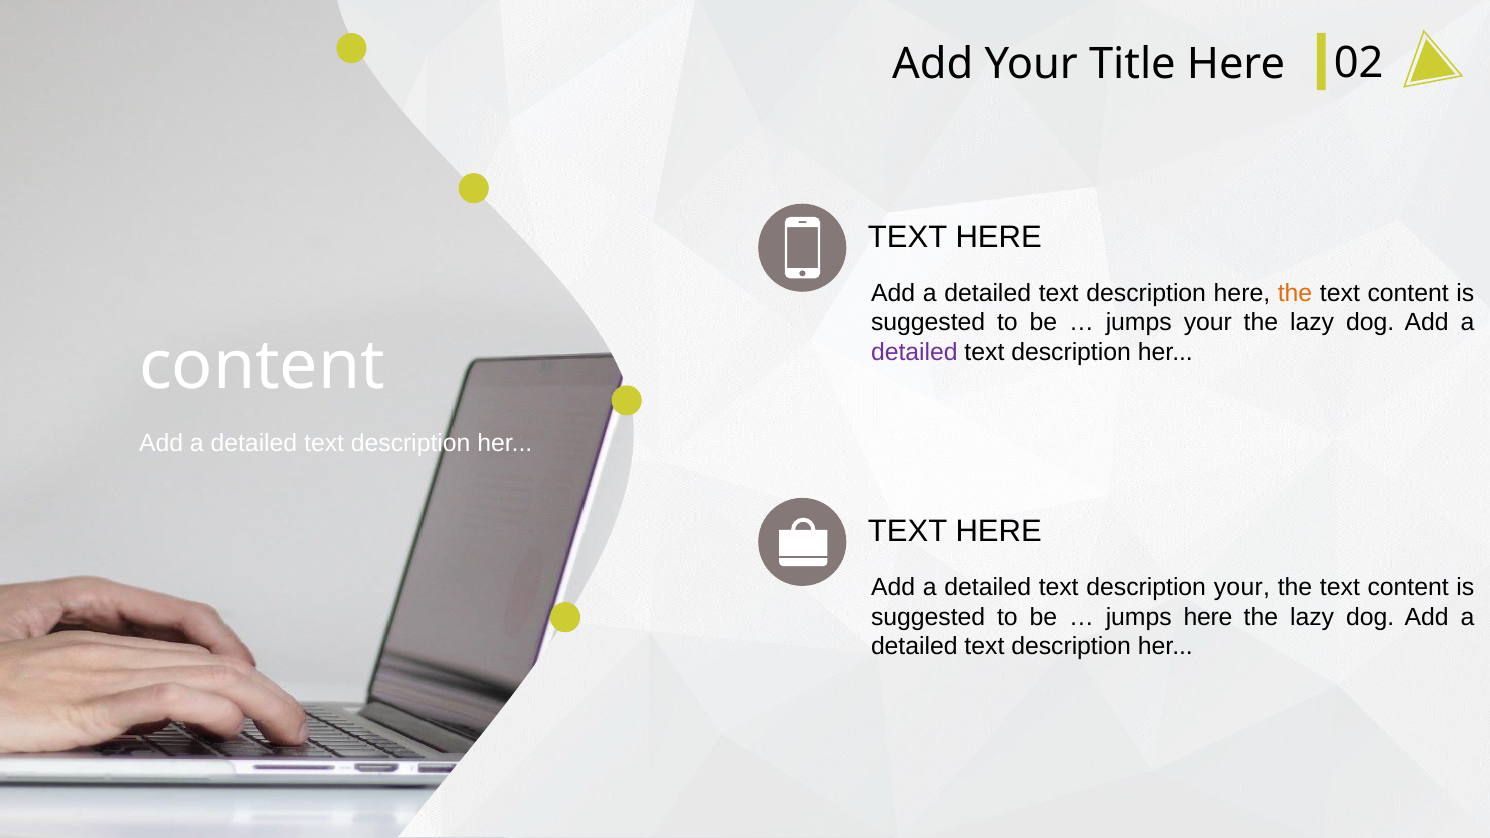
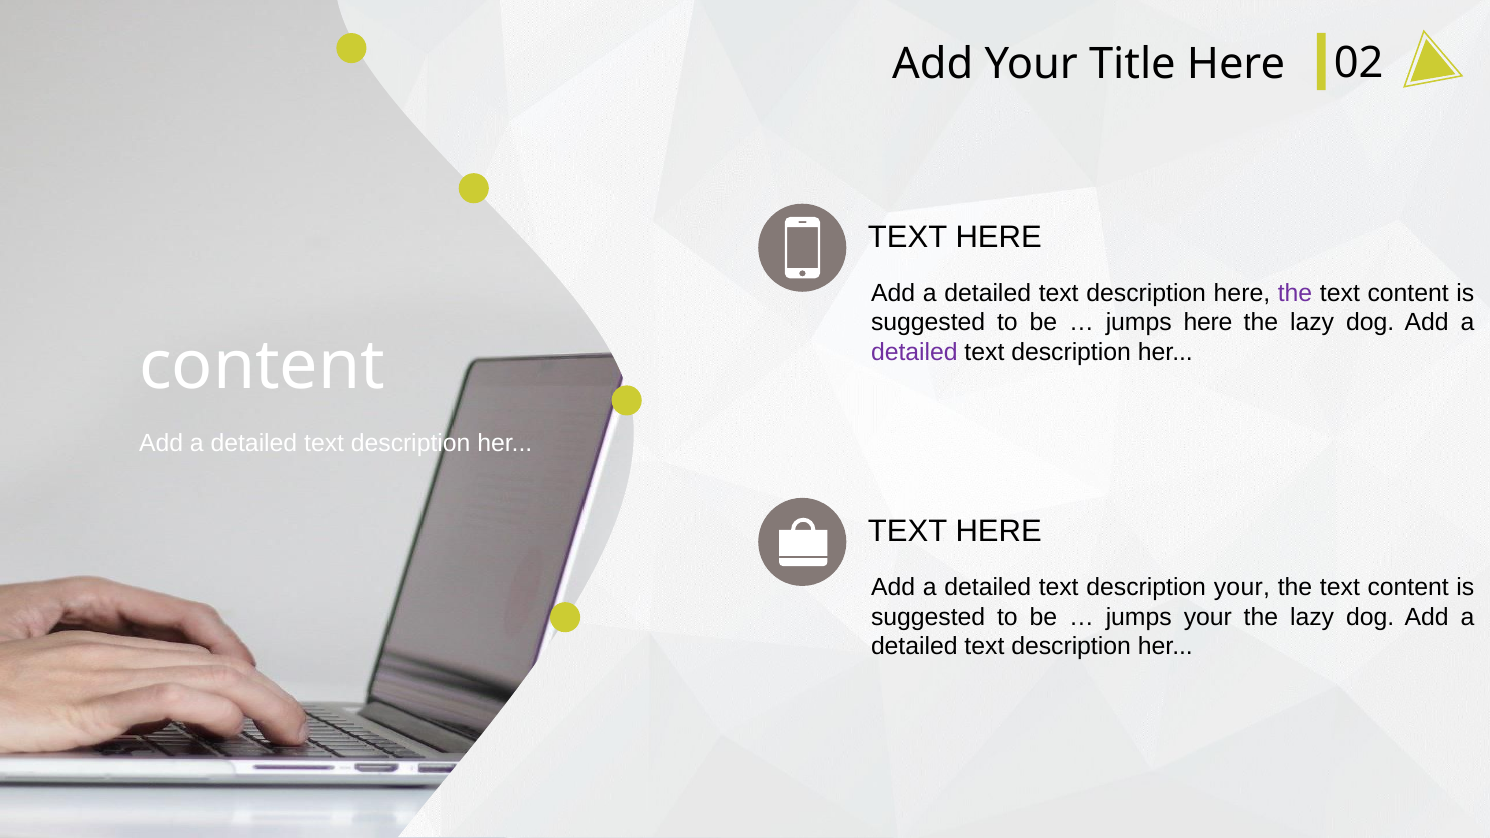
the colour: orange -> purple (1295, 293)
jumps your: your -> here (1208, 323)
jumps here: here -> your (1208, 617)
